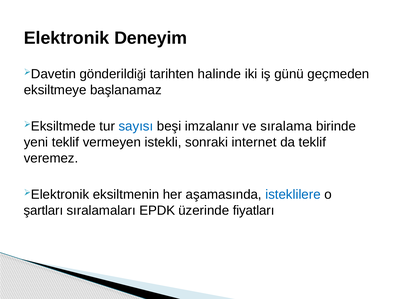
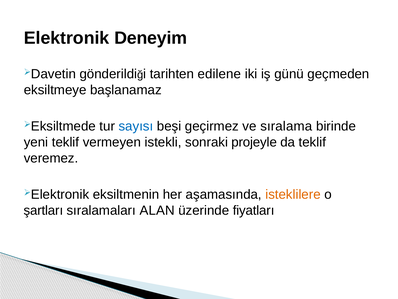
halinde: halinde -> edilene (219, 74)
imzalanır: imzalanır -> geçirmez (212, 126)
internet: internet -> projeyle (254, 142)
isteklilere colour: blue -> orange (293, 194)
EPDK: EPDK -> ALAN (157, 210)
